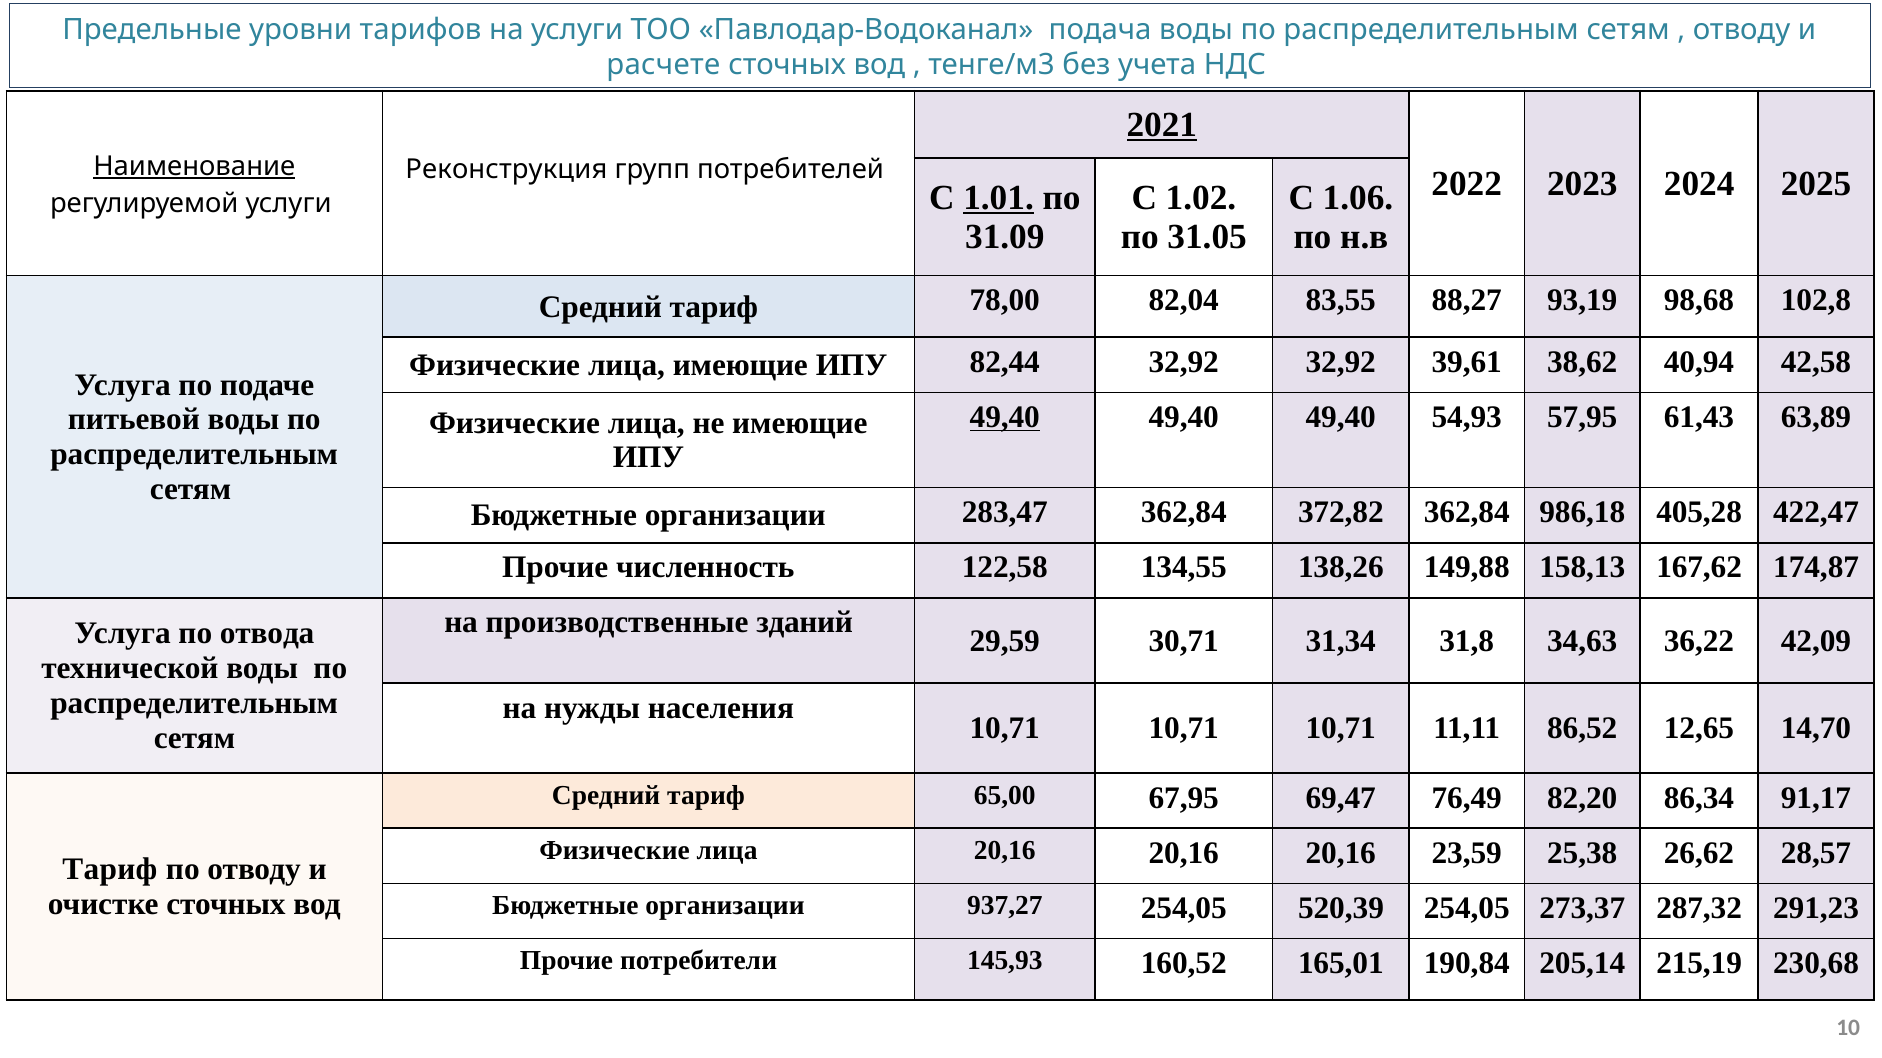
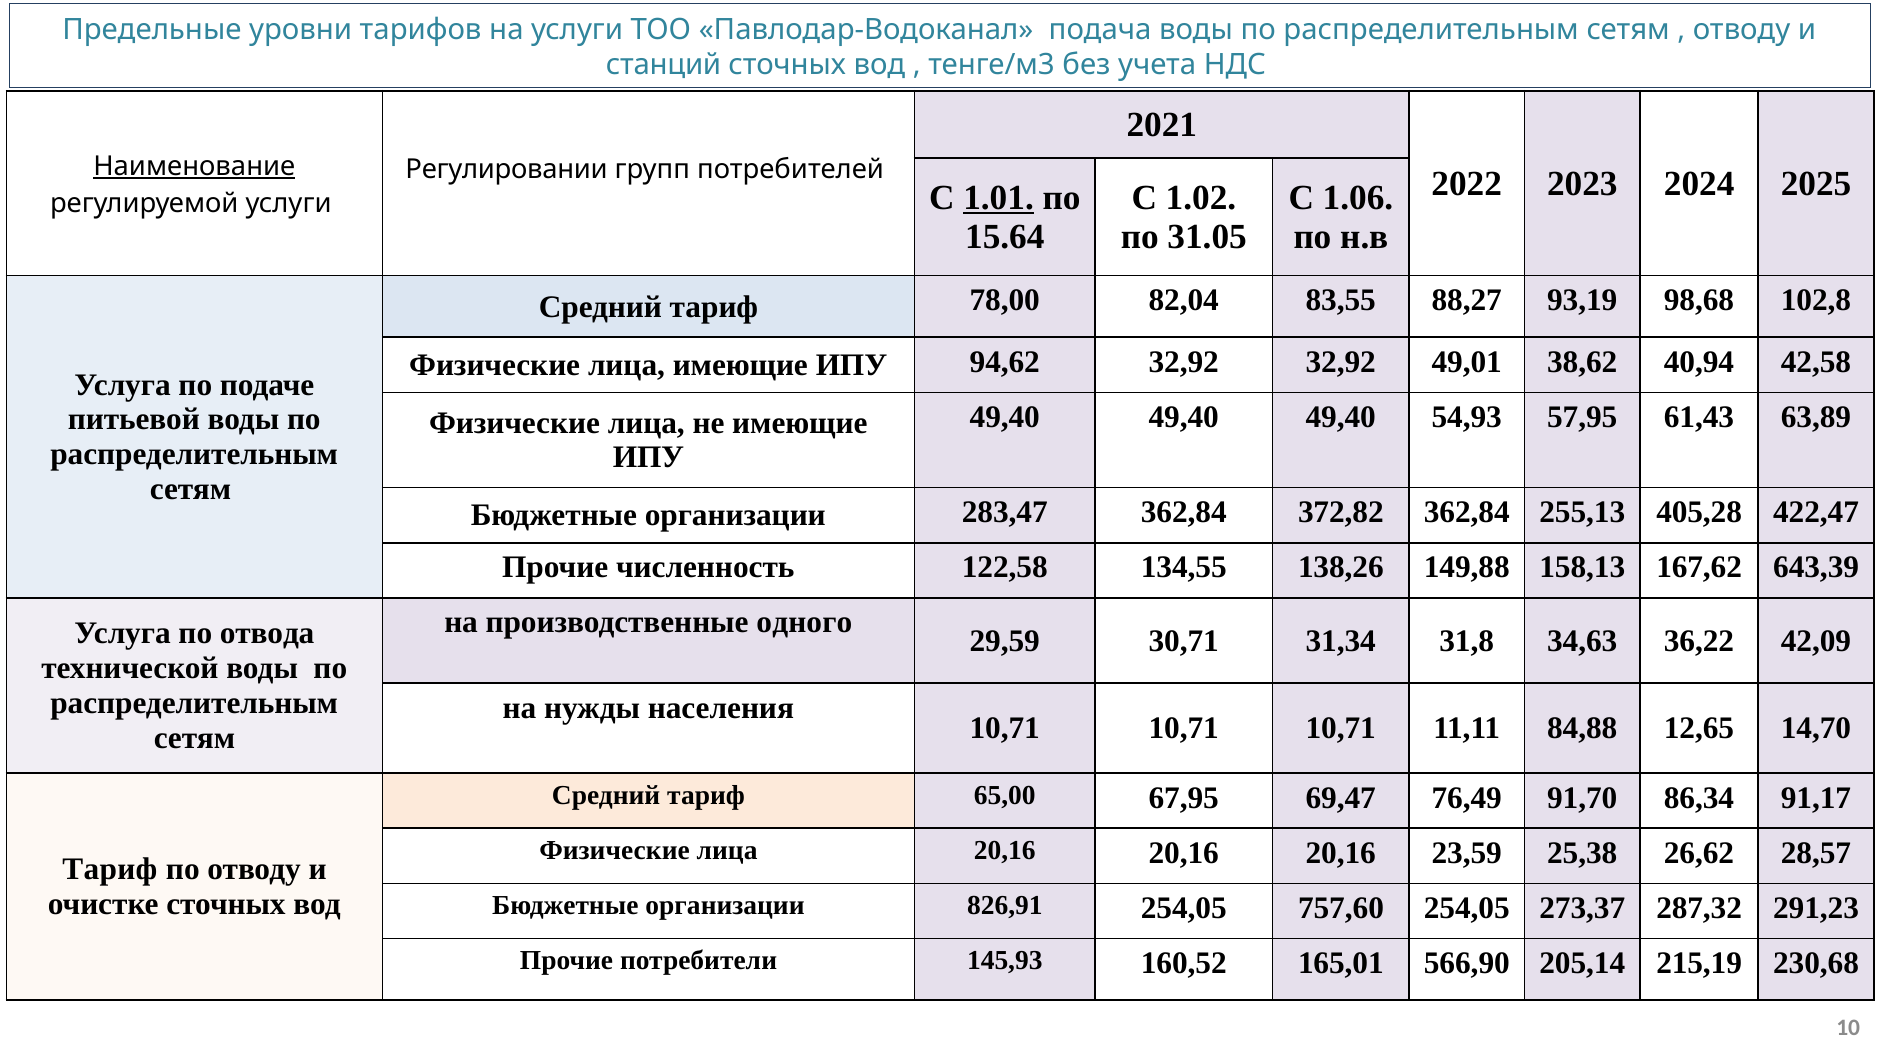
расчете: расчете -> станций (664, 65)
2021 underline: present -> none (1162, 125)
Реконструкция: Реконструкция -> Регулировании (507, 170)
31.09: 31.09 -> 15.64 (1005, 237)
82,44: 82,44 -> 94,62 (1005, 362)
39,61: 39,61 -> 49,01 (1467, 362)
49,40 underline: present -> none (1005, 417)
986,18: 986,18 -> 255,13 (1582, 513)
174,87: 174,87 -> 643,39 (1816, 568)
зданий: зданий -> одного (804, 623)
86,52: 86,52 -> 84,88 (1582, 729)
82,20: 82,20 -> 91,70 (1582, 798)
937,27: 937,27 -> 826,91 (1005, 906)
520,39: 520,39 -> 757,60 (1341, 909)
190,84: 190,84 -> 566,90 (1467, 964)
